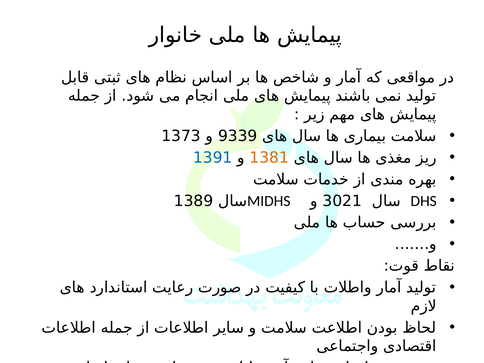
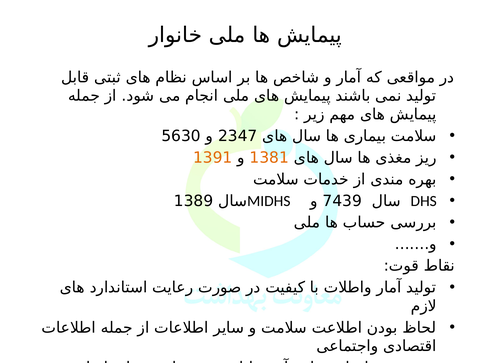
1373: 1373 -> 5630 (181, 136)
9339: 9339 -> 2347 (238, 136)
1391 colour: blue -> orange (213, 158)
3021: 3021 -> 7439 (342, 201)
